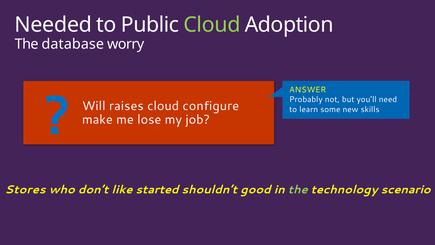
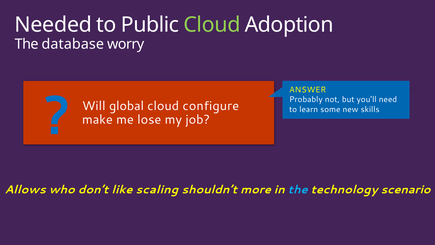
raises: raises -> global (127, 106)
Stores: Stores -> Allows (25, 190)
started: started -> scaling (157, 190)
good: good -> more (256, 190)
the colour: light green -> light blue (298, 190)
